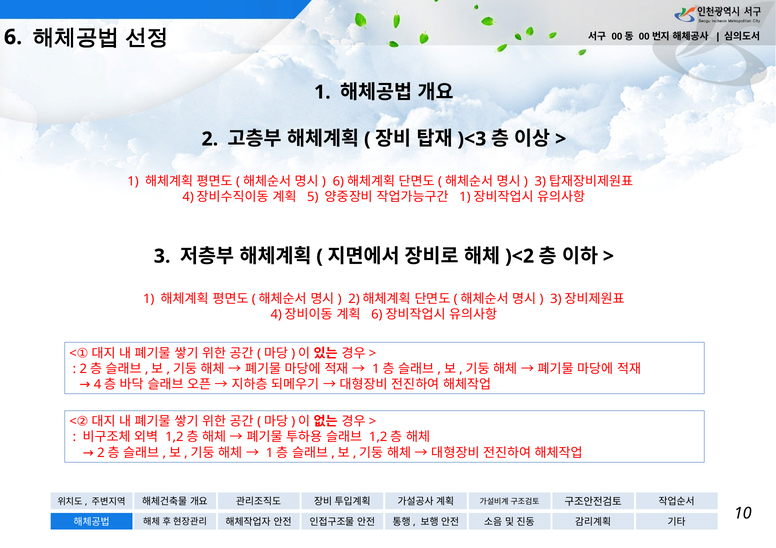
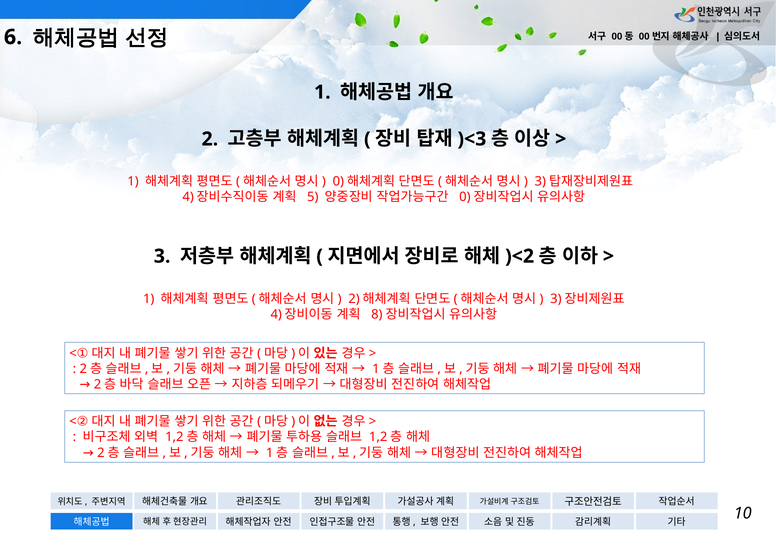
6: 6 -> 0 (338, 182)
1: 1 -> 0 (465, 197)
6: 6 -> 8 (377, 315)
4: 4 -> 2 (97, 385)
